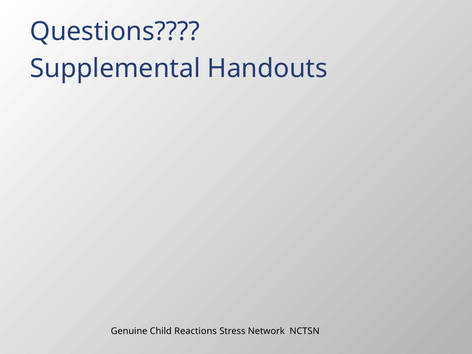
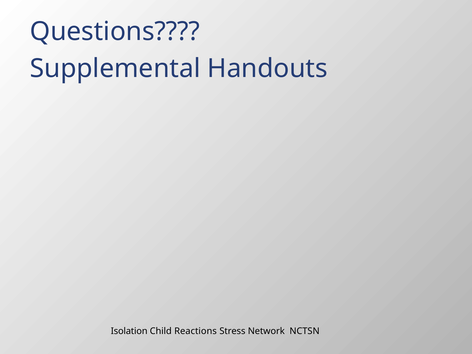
Genuine: Genuine -> Isolation (129, 331)
